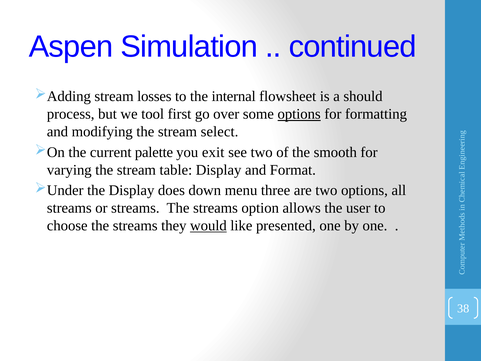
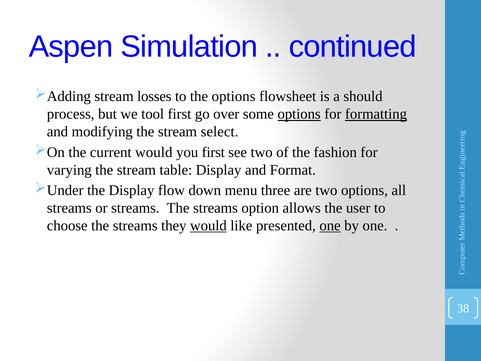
the internal: internal -> options (234, 96)
formatting underline: none -> present (376, 114)
current palette: palette -> would (154, 152)
you exit: exit -> first (213, 152)
smooth: smooth -> fashion (335, 152)
does: does -> flow (171, 190)
one underline: none -> present (330, 226)
